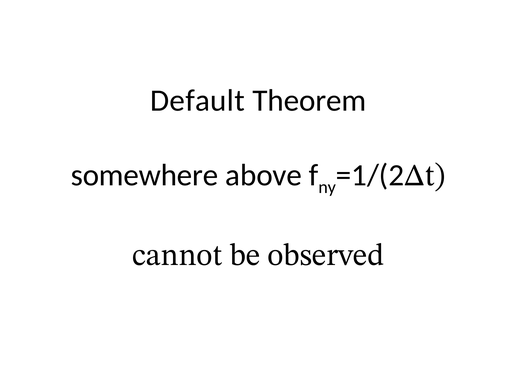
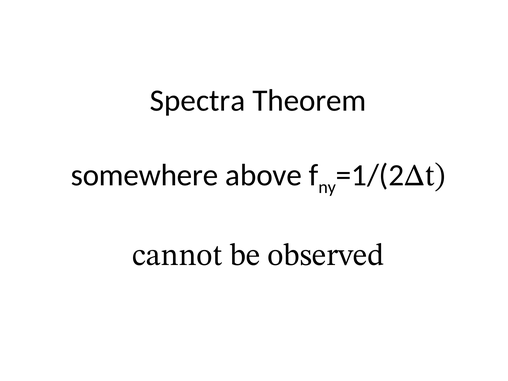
Default: Default -> Spectra (198, 101)
